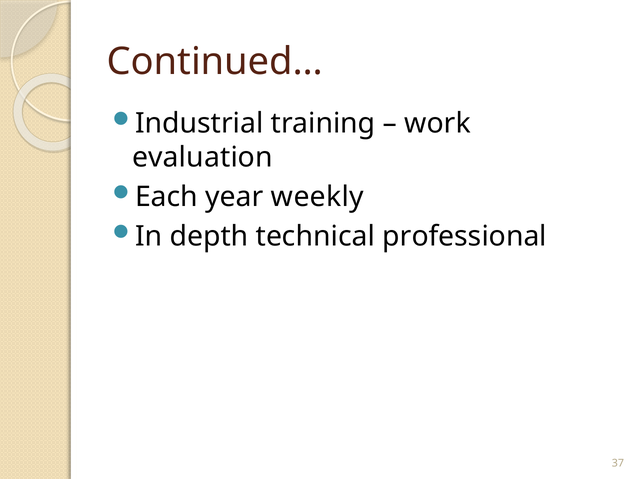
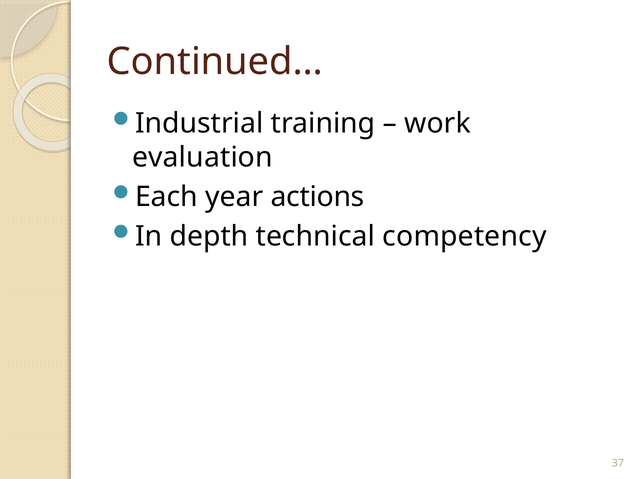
weekly: weekly -> actions (318, 197)
professional: professional -> competency (464, 236)
